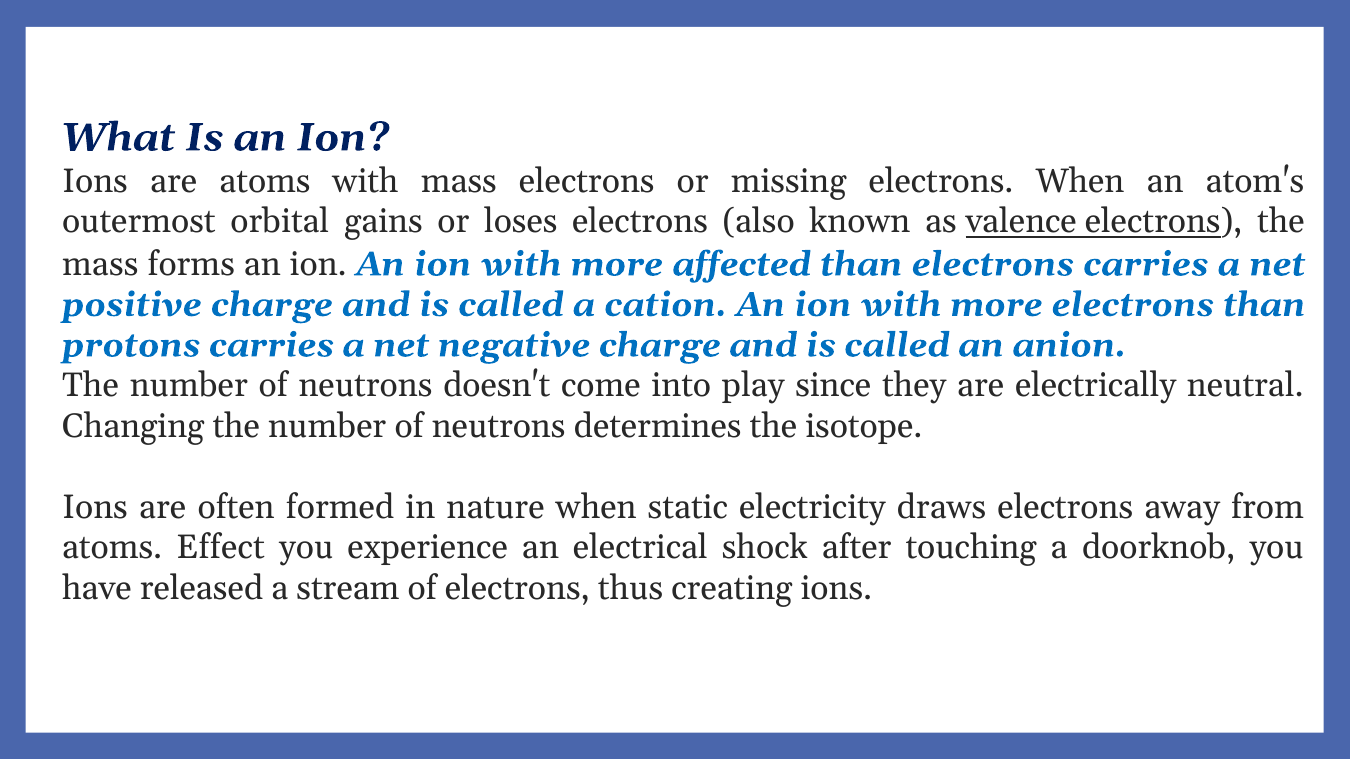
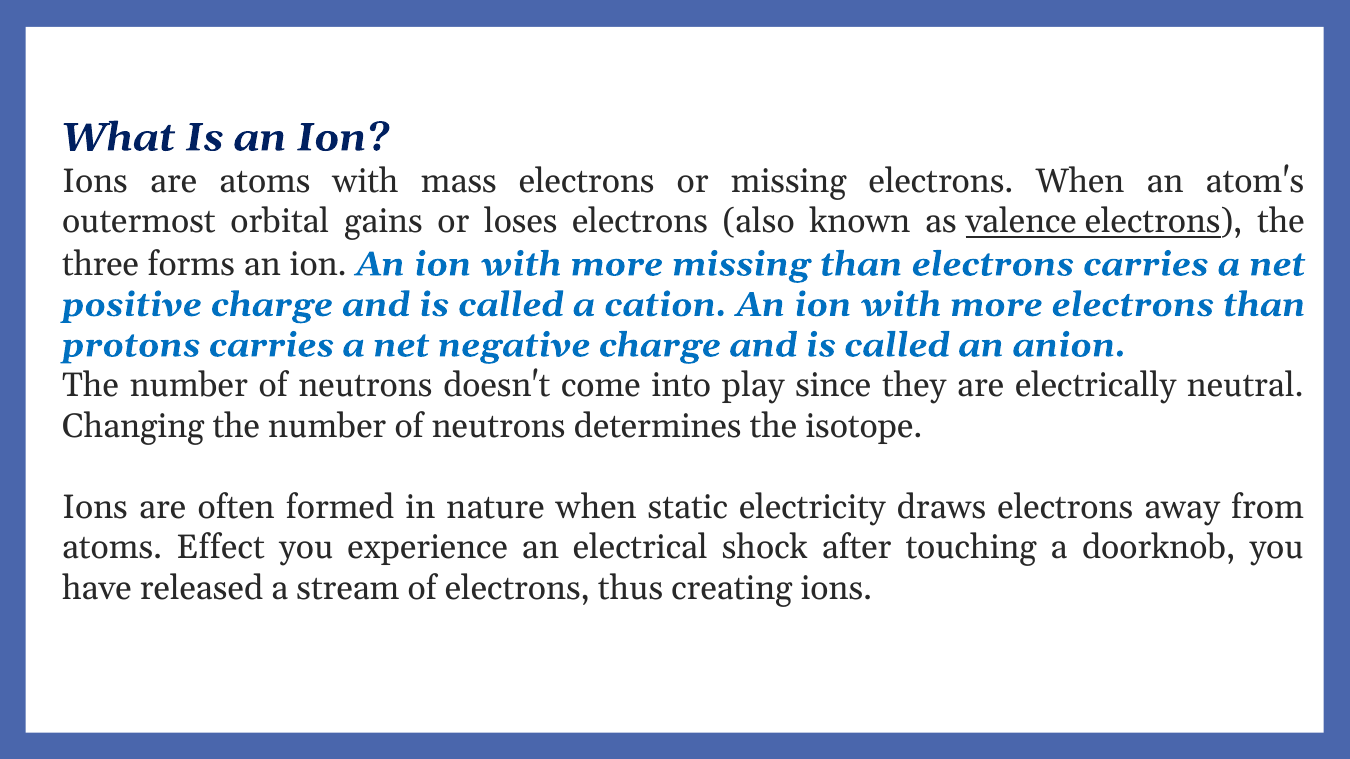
mass: mass -> three (100, 264)
more affected: affected -> missing (742, 264)
